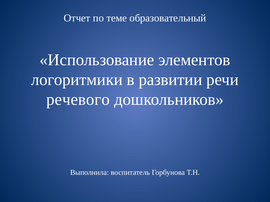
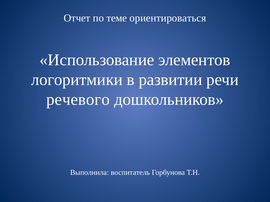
образовательный: образовательный -> ориентироваться (168, 18)
